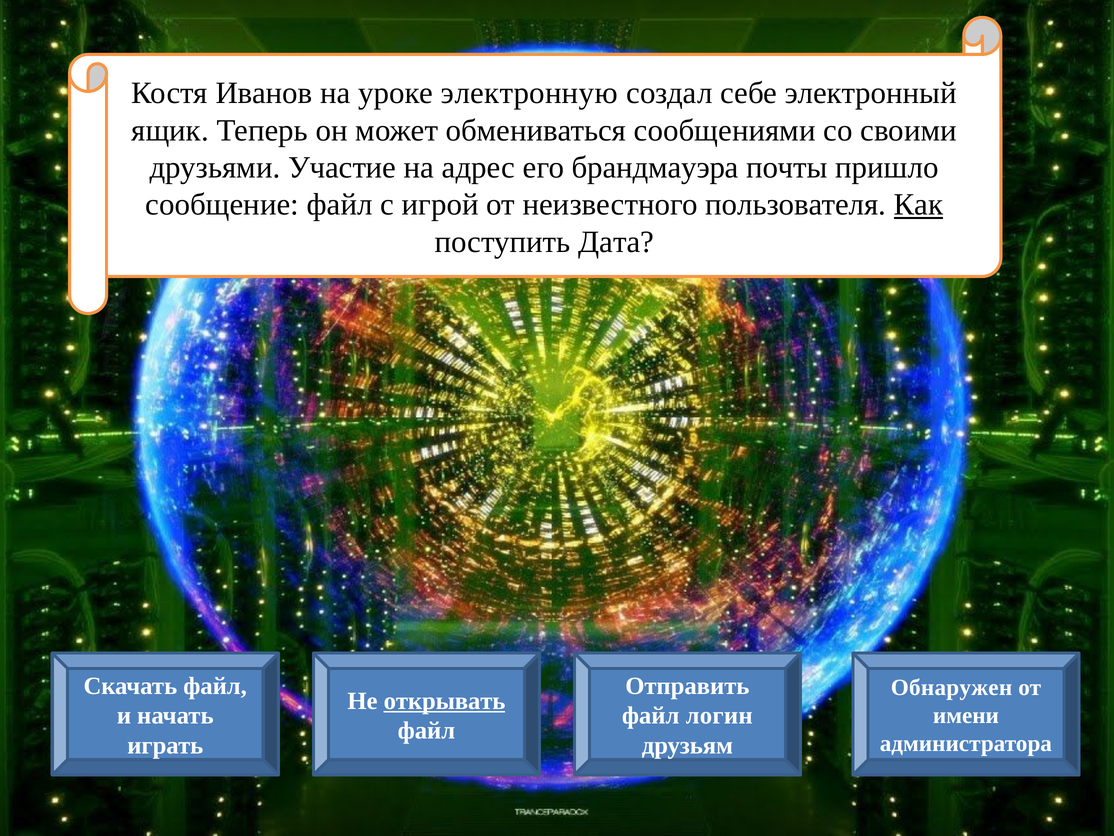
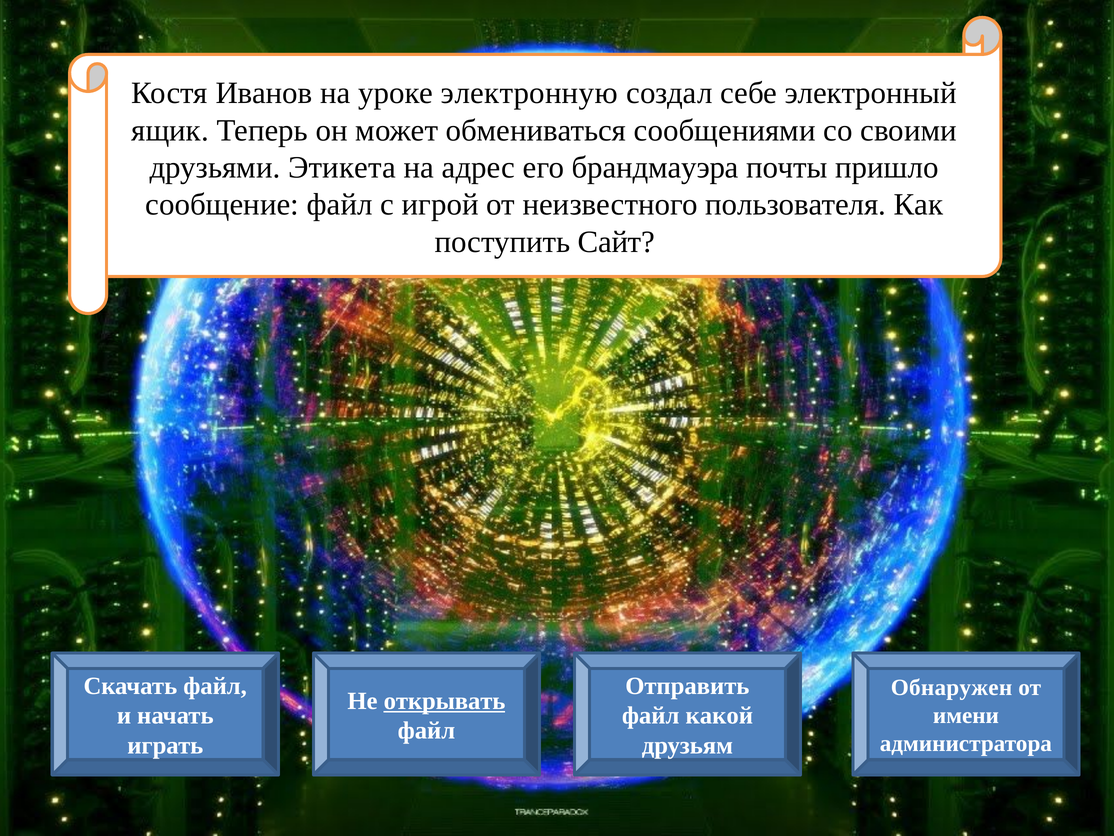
Участие: Участие -> Этикета (342, 167)
Как underline: present -> none (918, 205)
Дата: Дата -> Сайт (616, 242)
логин: логин -> какой (719, 715)
